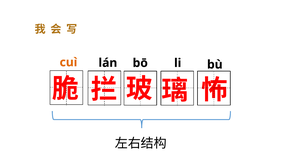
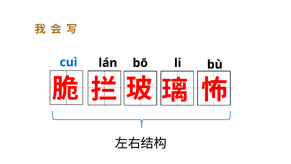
cuì colour: orange -> blue (68, 62)
